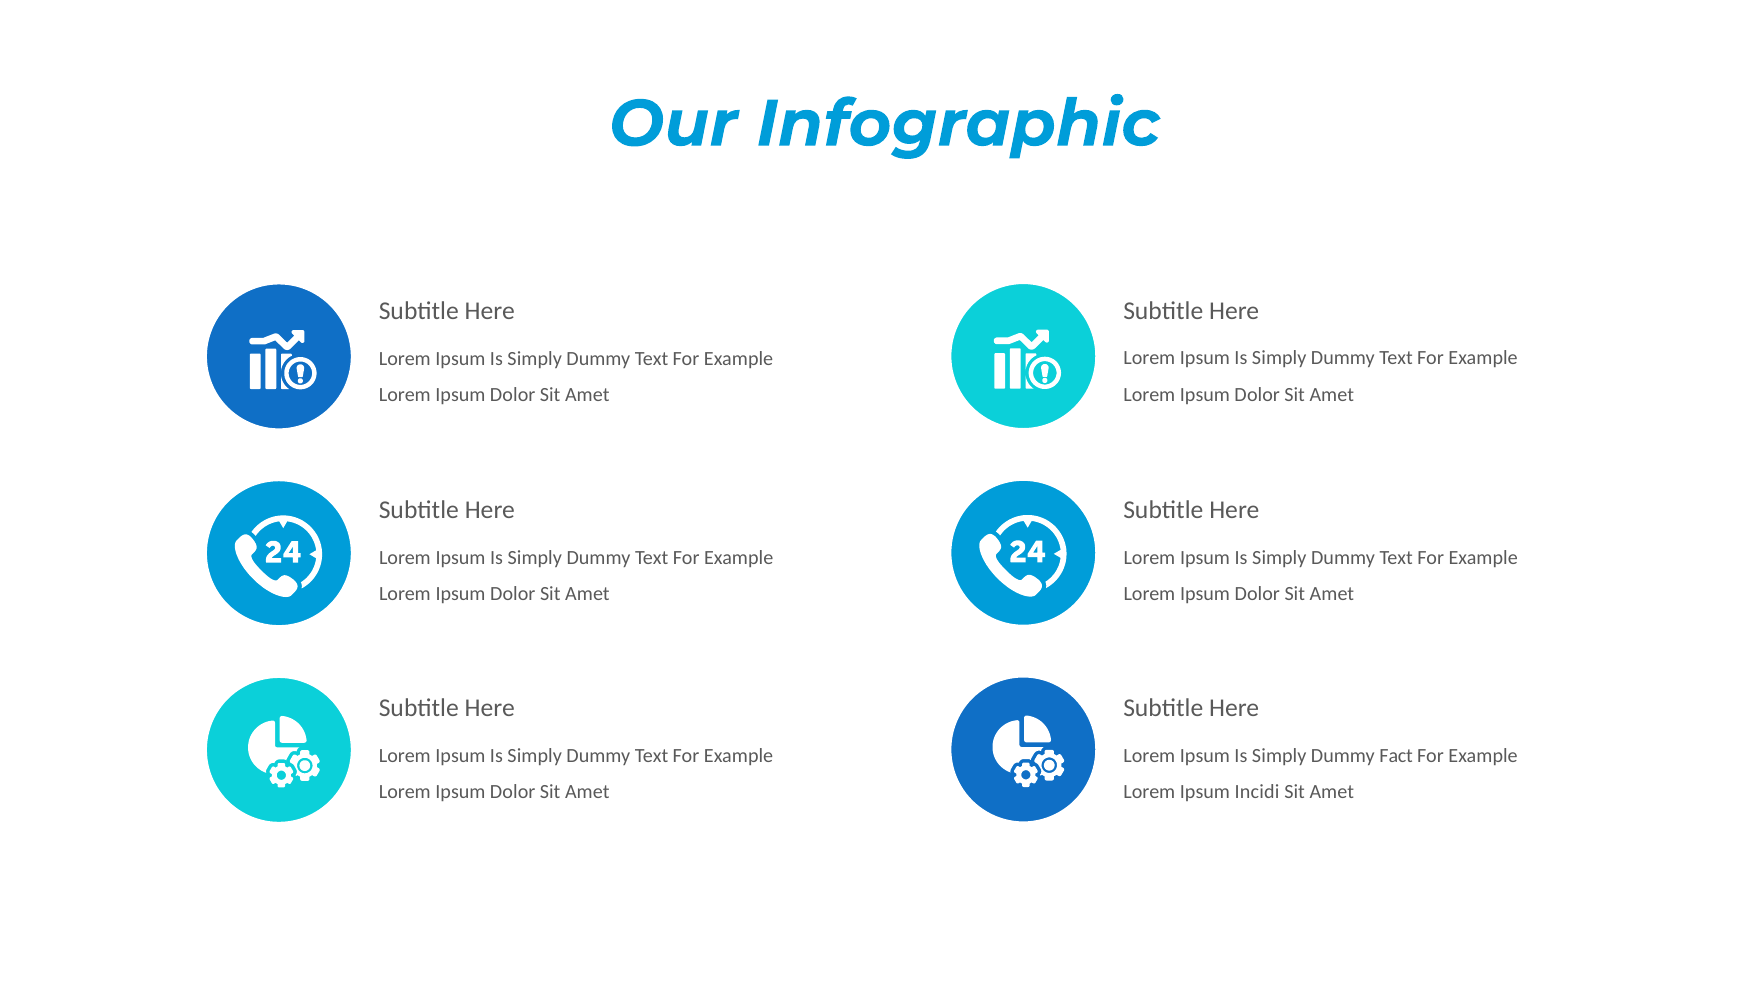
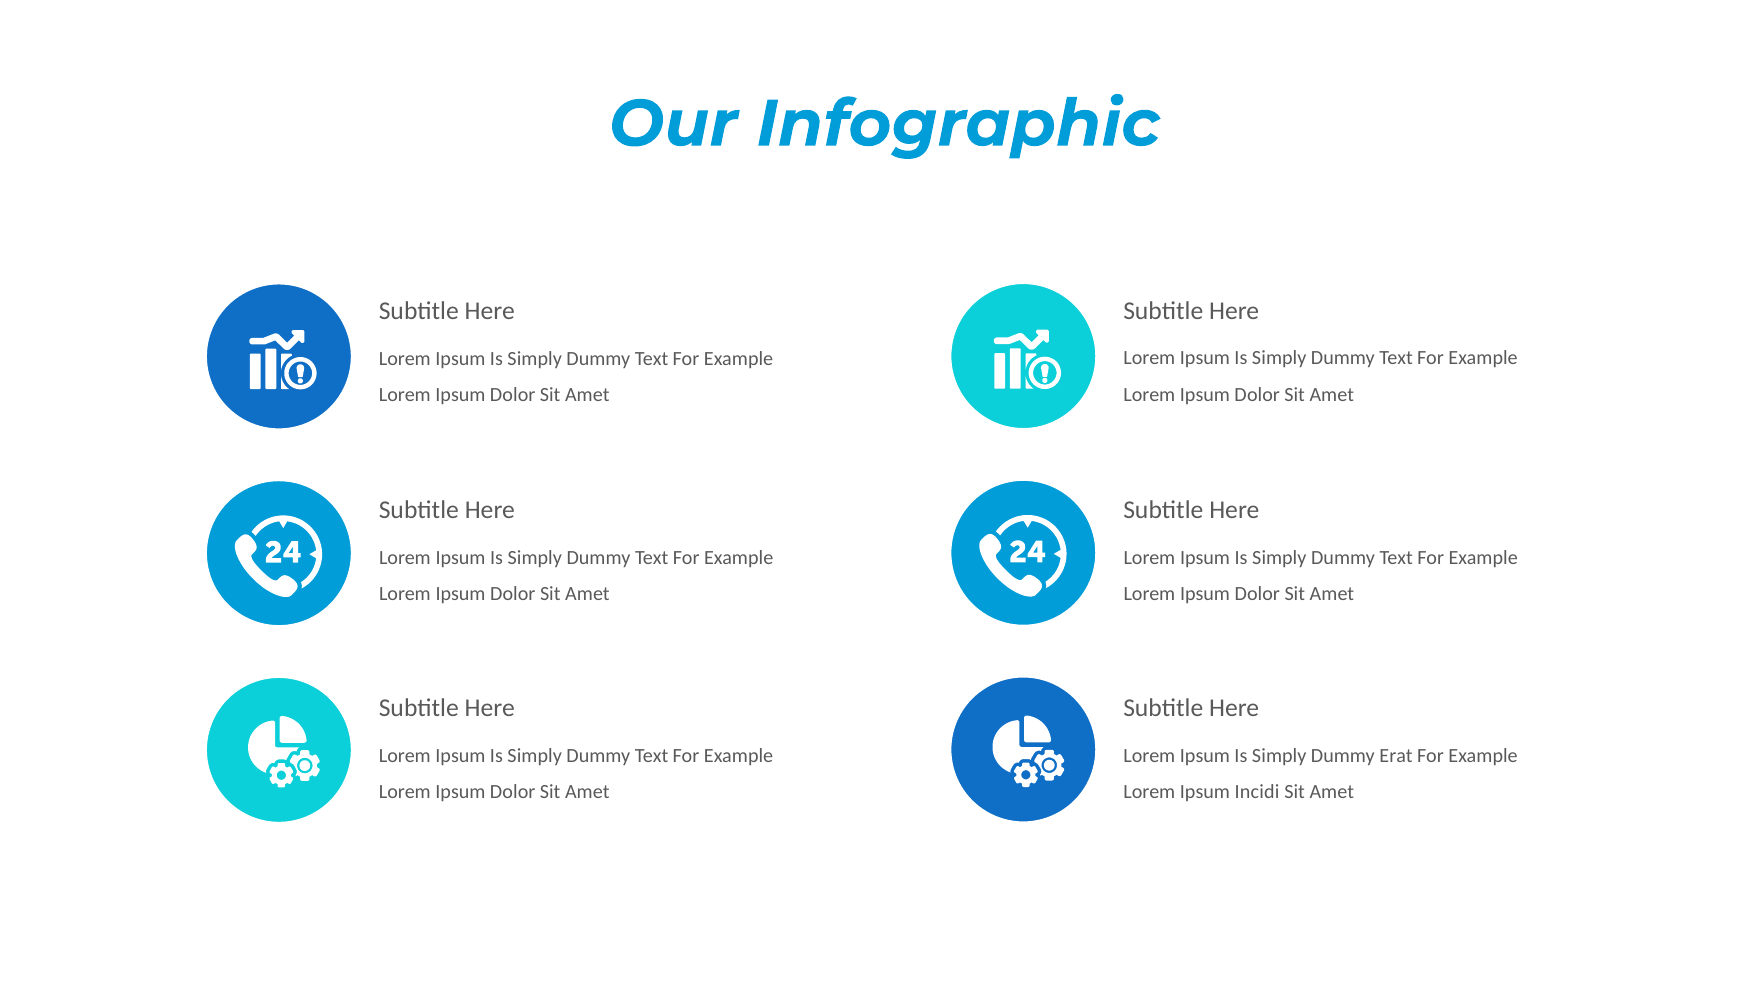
Fact: Fact -> Erat (1396, 756)
